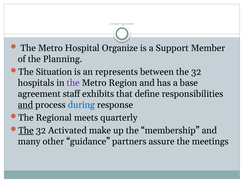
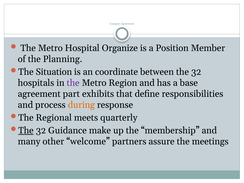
Support: Support -> Position (172, 48)
represents: represents -> coordinate (117, 72)
staff: staff -> part (71, 94)
and underline: present -> none (25, 105)
during colour: blue -> orange (81, 105)
Activated: Activated -> Guidance (67, 131)
guidance: guidance -> welcome (88, 142)
